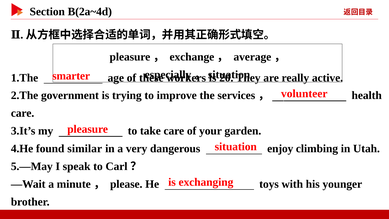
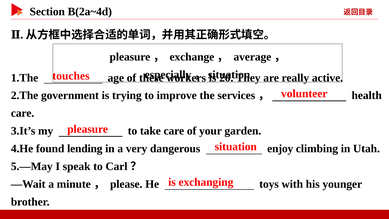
smarter: smarter -> touches (71, 76)
similar: similar -> lending (85, 148)
